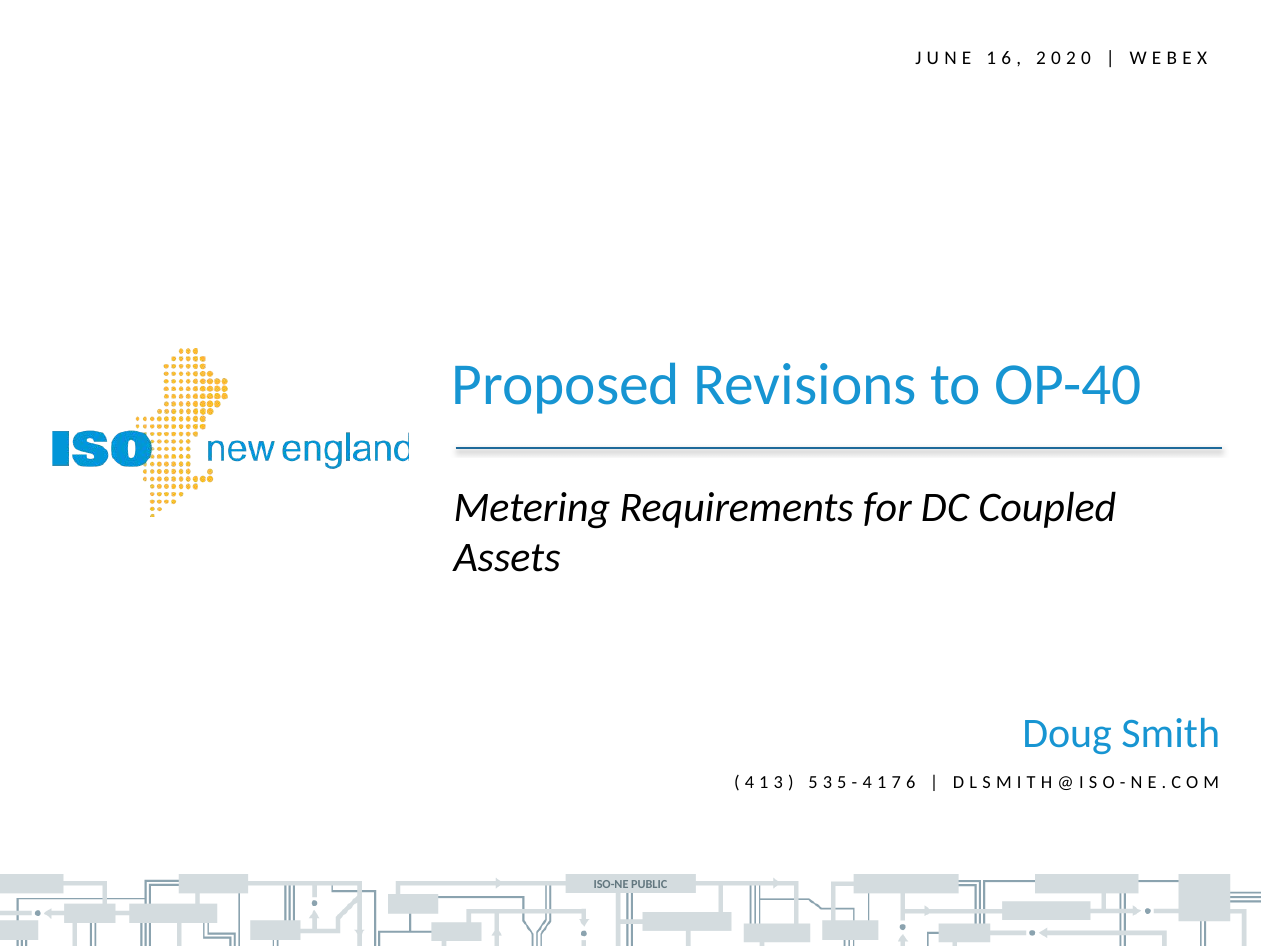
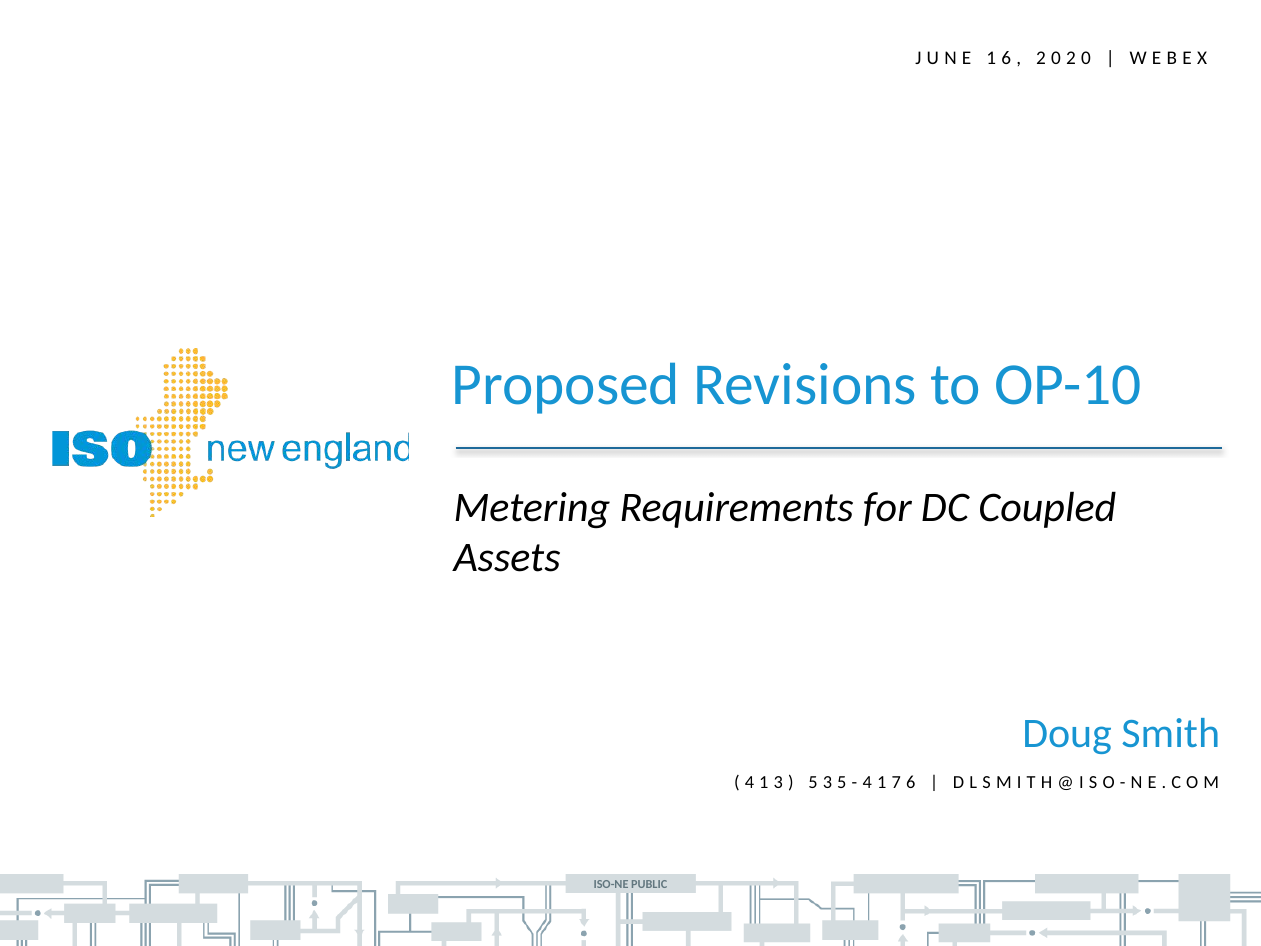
OP-40: OP-40 -> OP-10 (1068, 385)
